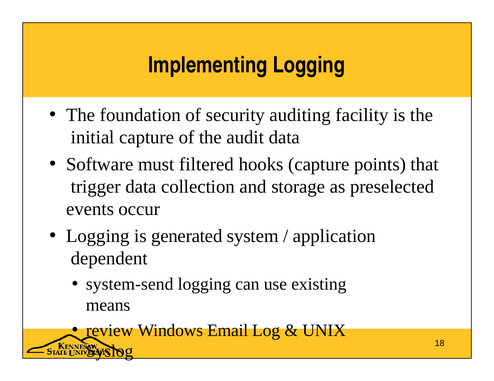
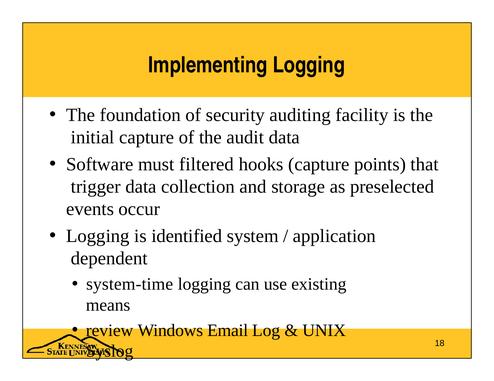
generated: generated -> identified (187, 236)
system-send: system-send -> system-time (130, 285)
